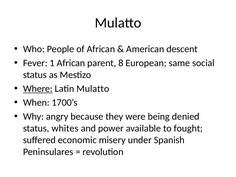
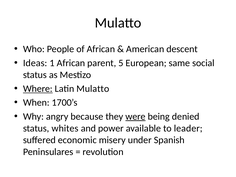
Fever: Fever -> Ideas (35, 63)
8: 8 -> 5 (121, 63)
were underline: none -> present (135, 116)
fought: fought -> leader (188, 128)
